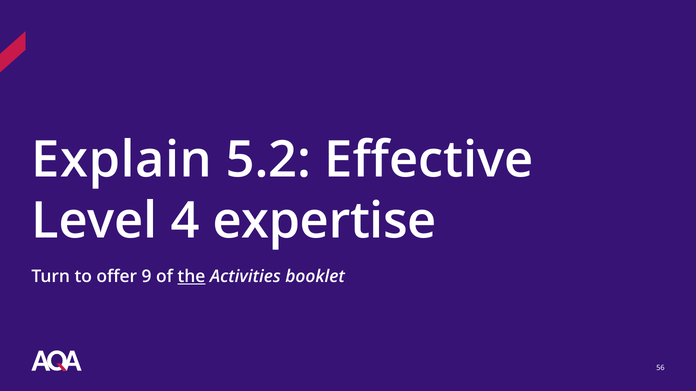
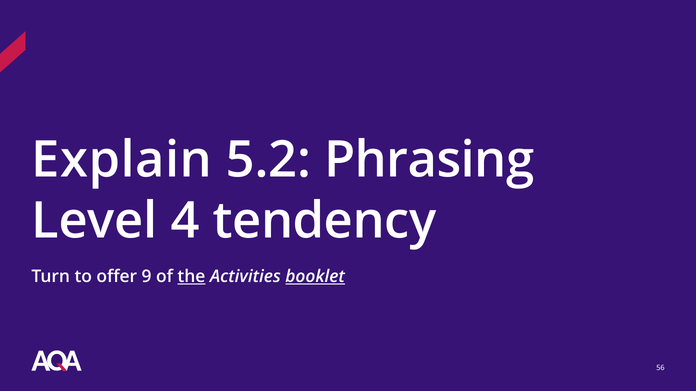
Effective: Effective -> Phrasing (429, 160)
expertise: expertise -> tendency (325, 221)
booklet underline: none -> present (315, 277)
